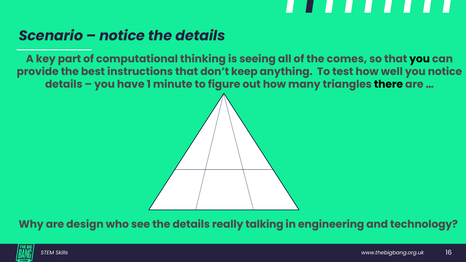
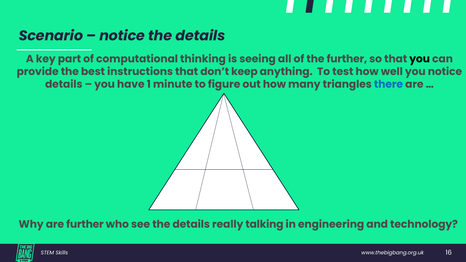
the comes: comes -> further (347, 59)
there colour: black -> blue (388, 84)
are design: design -> further (85, 224)
